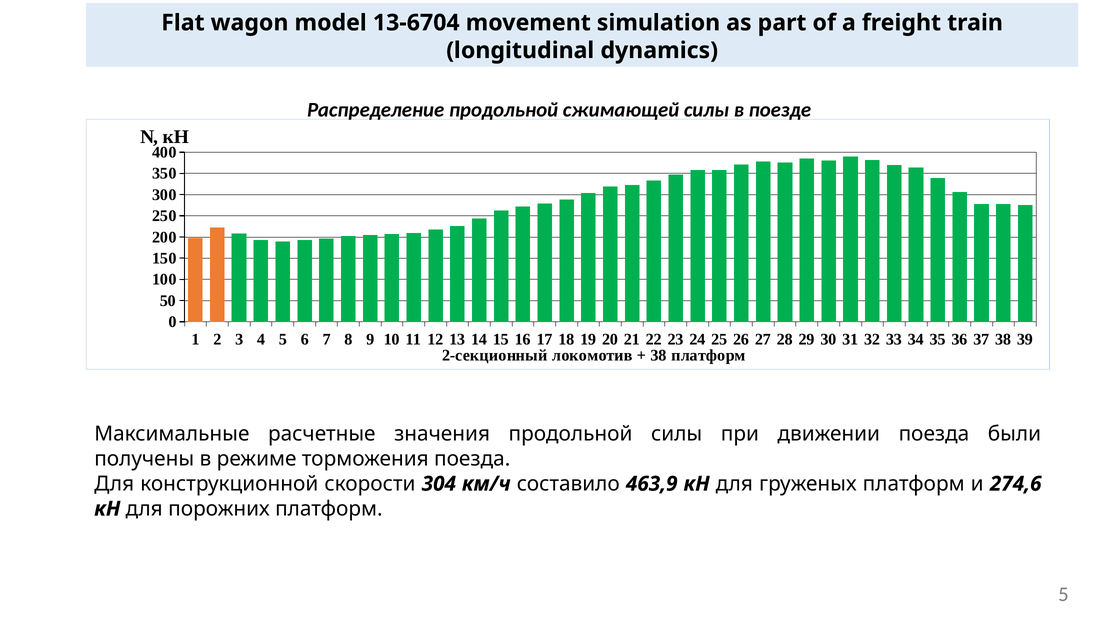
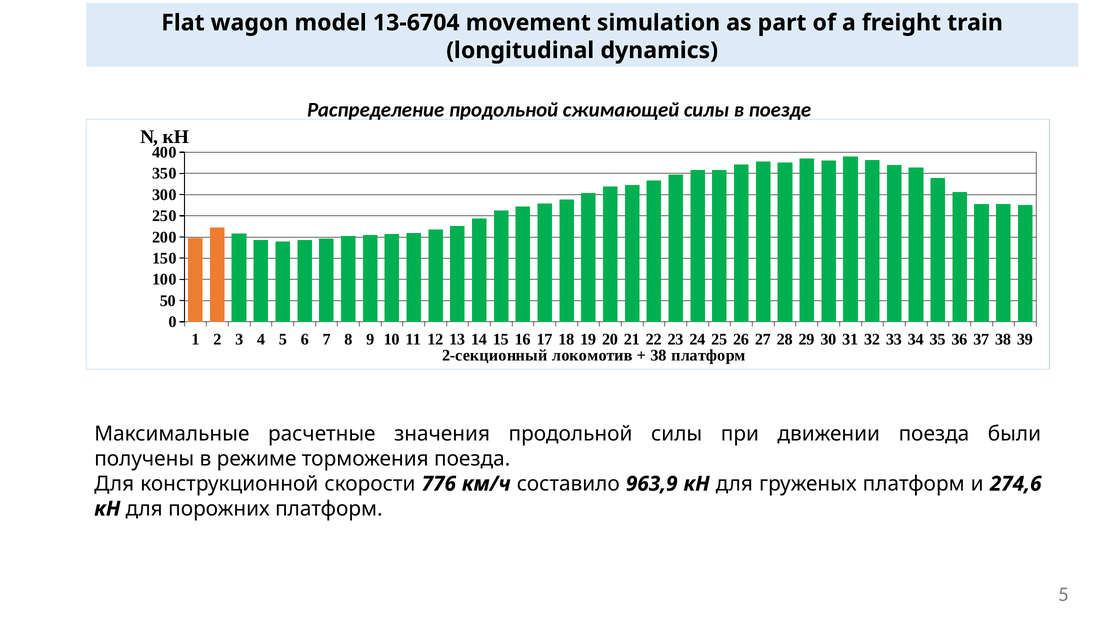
304: 304 -> 776 (439, 484)
463,9: 463,9 -> 963,9 (652, 484)
